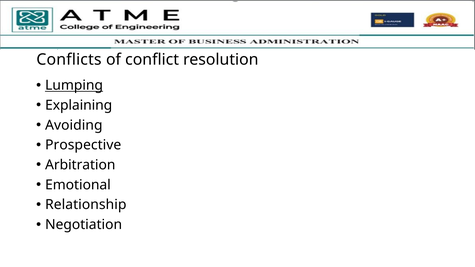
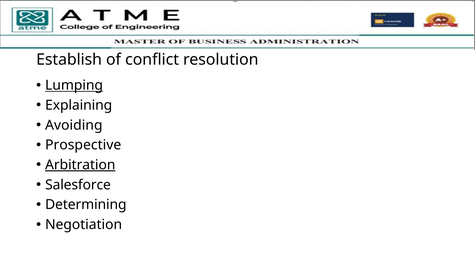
Conflicts: Conflicts -> Establish (69, 60)
Arbitration underline: none -> present (80, 165)
Emotional: Emotional -> Salesforce (78, 185)
Relationship: Relationship -> Determining (86, 205)
